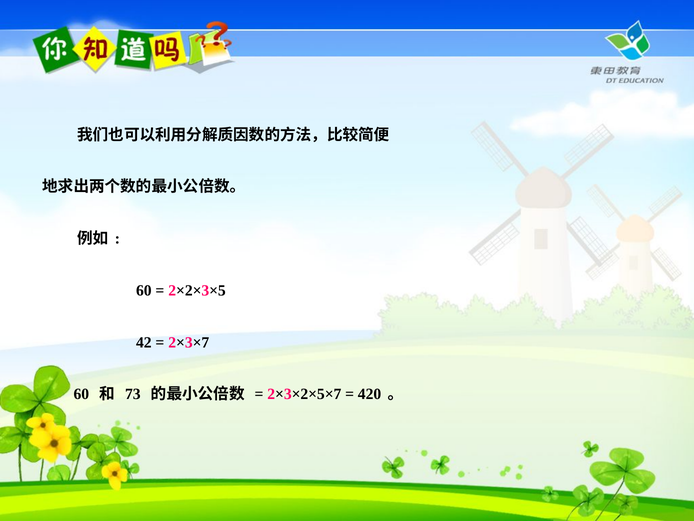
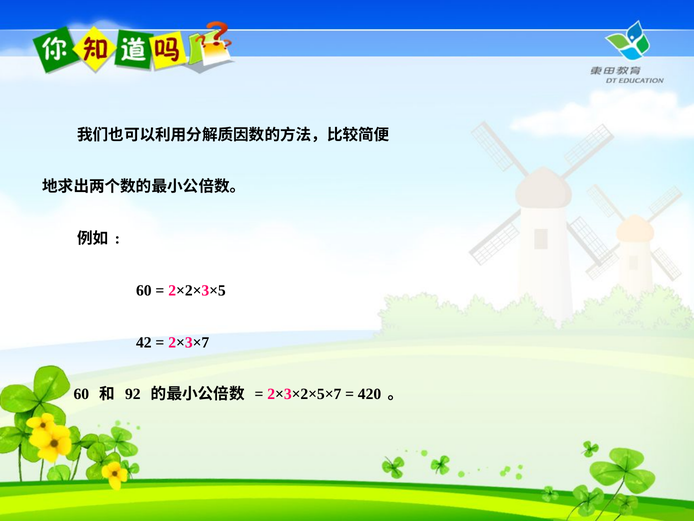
73: 73 -> 92 (133, 394)
